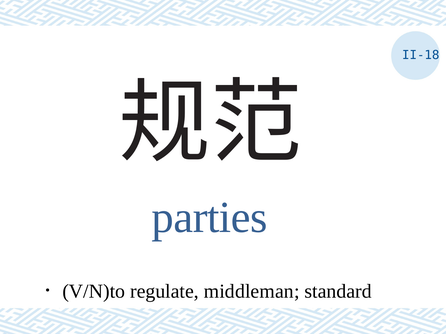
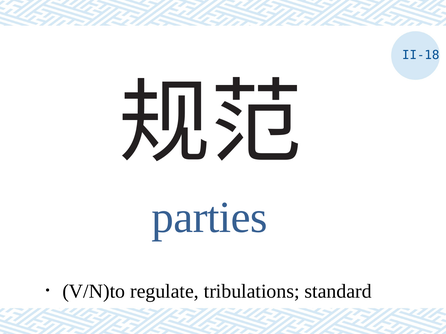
middleman: middleman -> tribulations (252, 292)
